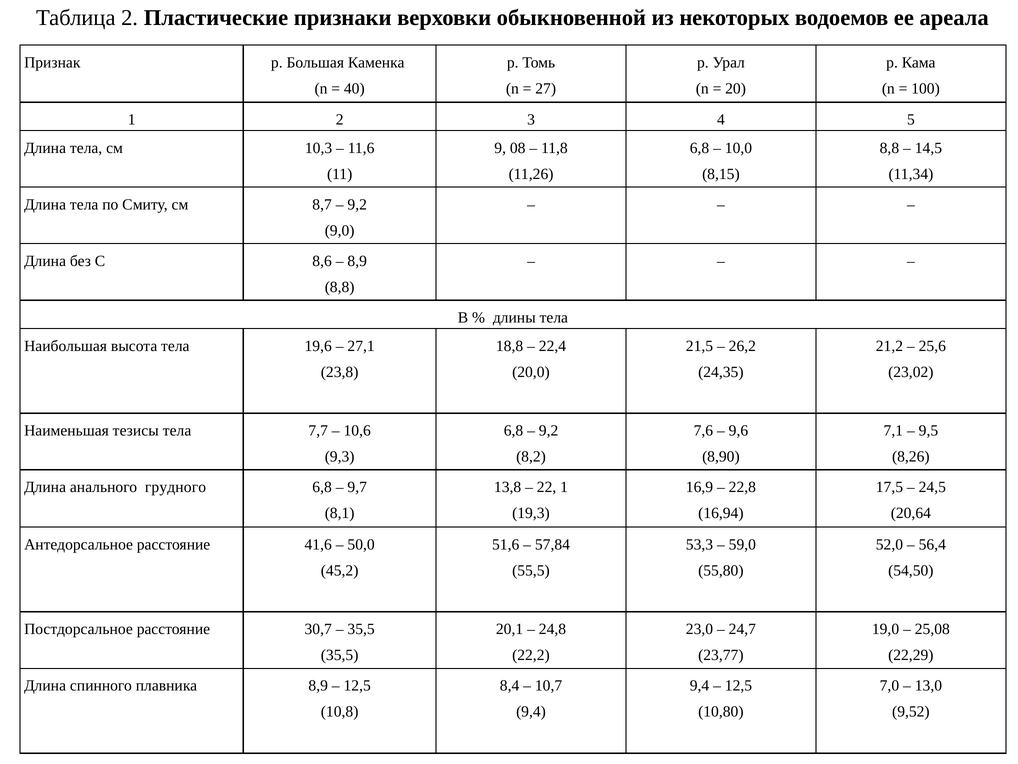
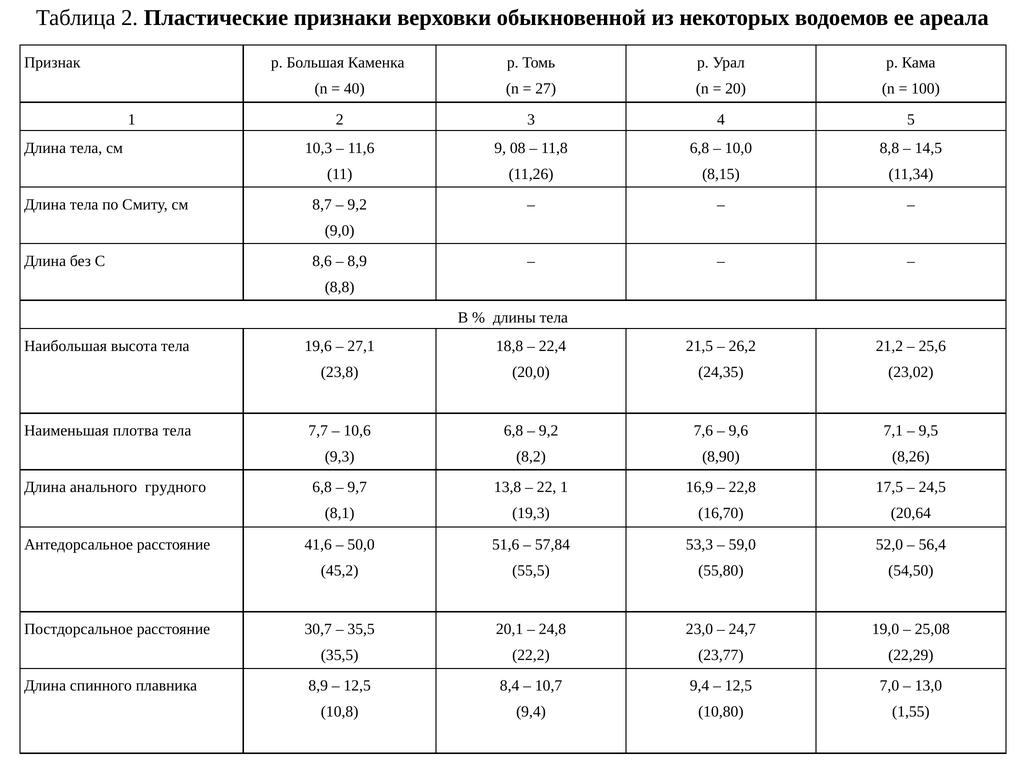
тезисы: тезисы -> плотва (136, 430)
16,94: 16,94 -> 16,70 (721, 513)
9,52: 9,52 -> 1,55 (911, 711)
